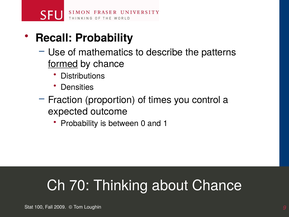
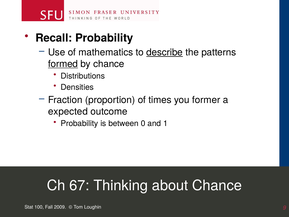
describe underline: none -> present (165, 52)
control: control -> former (206, 100)
70: 70 -> 67 (79, 185)
